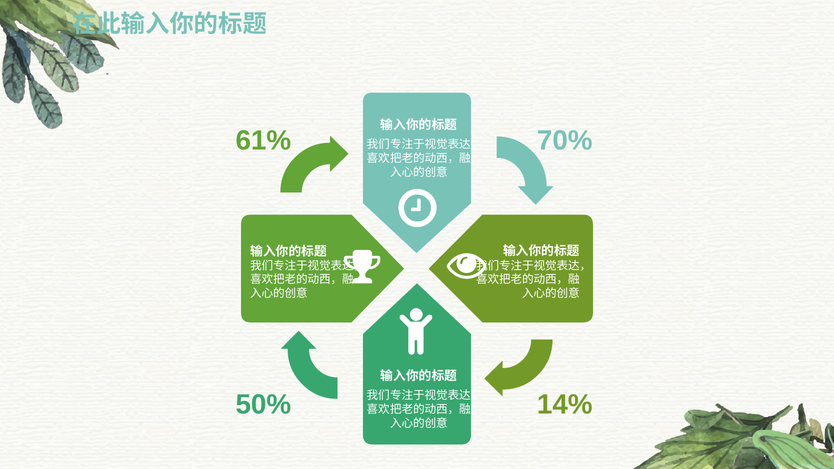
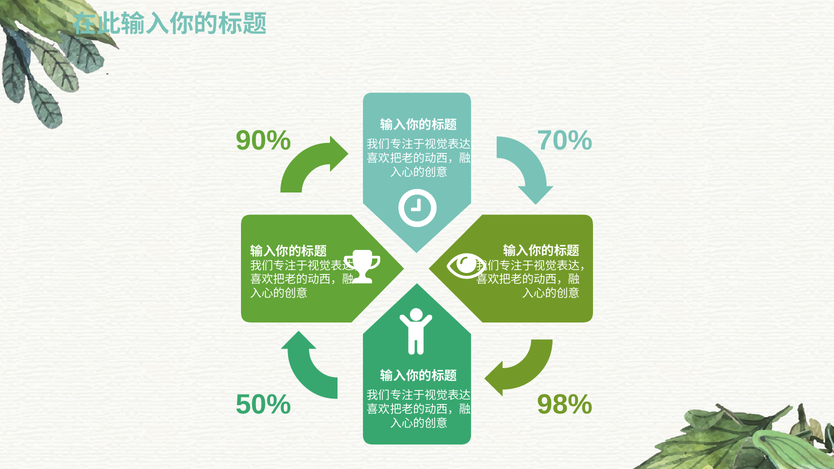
61%: 61% -> 90% (263, 140)
14%: 14% -> 98% (565, 405)
